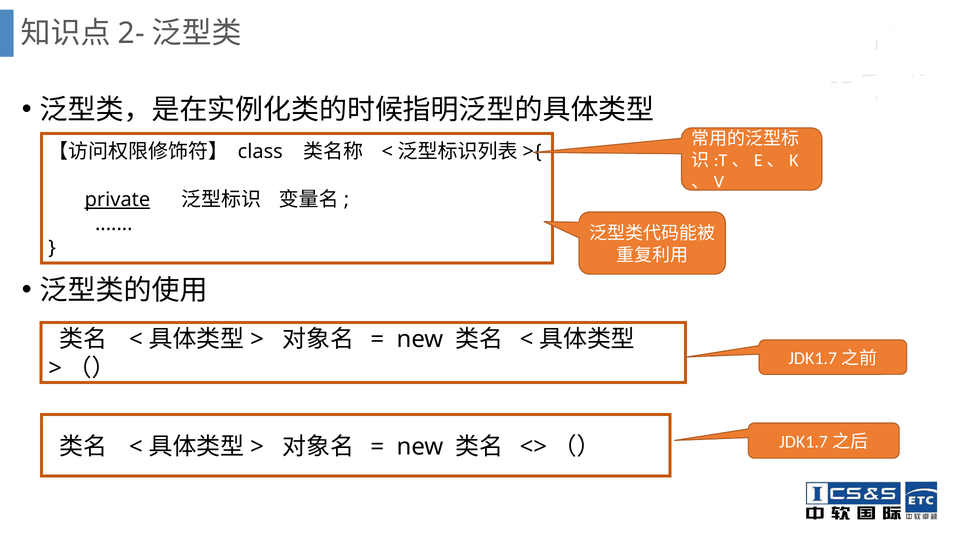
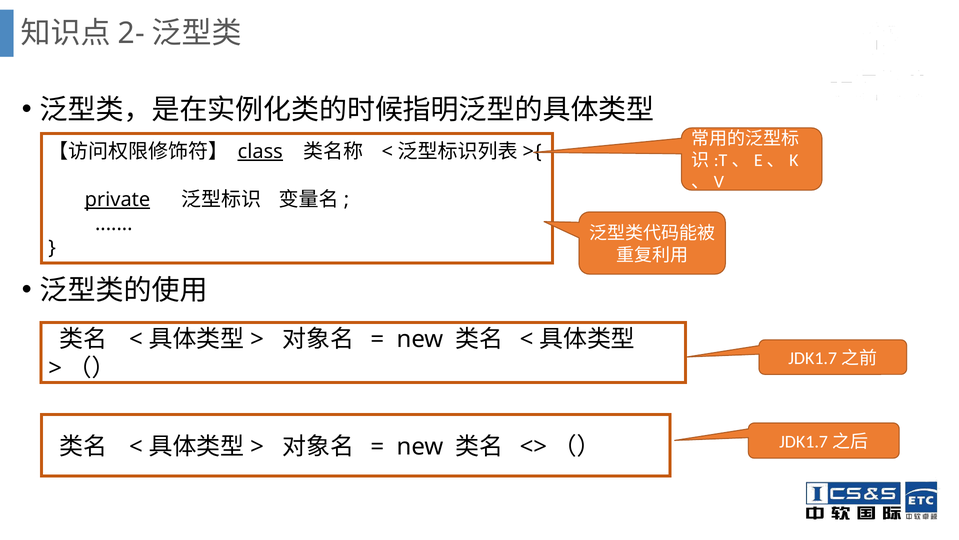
class underline: none -> present (260, 151)
